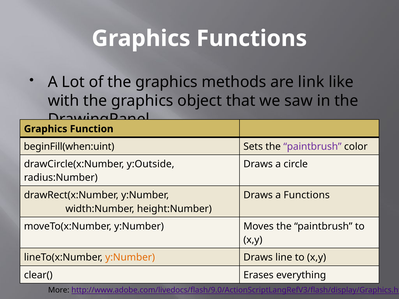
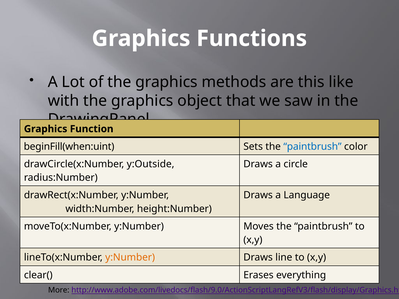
link: link -> this (311, 82)
paintbrush colour: purple -> blue (312, 147)
a Functions: Functions -> Language (307, 195)
